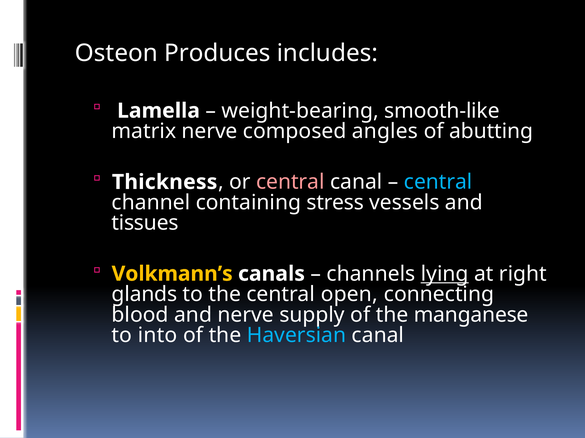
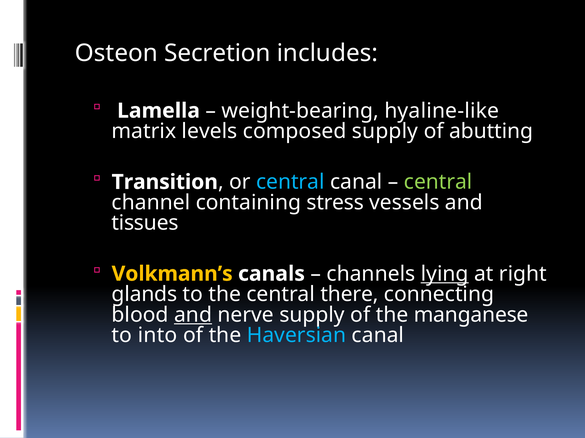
Produces: Produces -> Secretion (217, 53)
smooth-like: smooth-like -> hyaline-like (442, 111)
matrix nerve: nerve -> levels (210, 131)
composed angles: angles -> supply (385, 131)
Thickness: Thickness -> Transition (165, 182)
central colour: pink -> light blue (290, 182)
central colour: light blue -> light green (438, 182)
open: open -> there (349, 295)
and underline: none -> present (193, 315)
